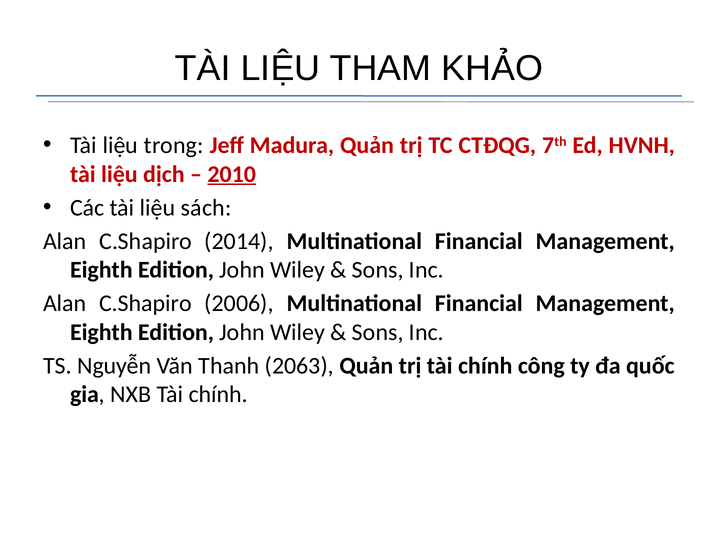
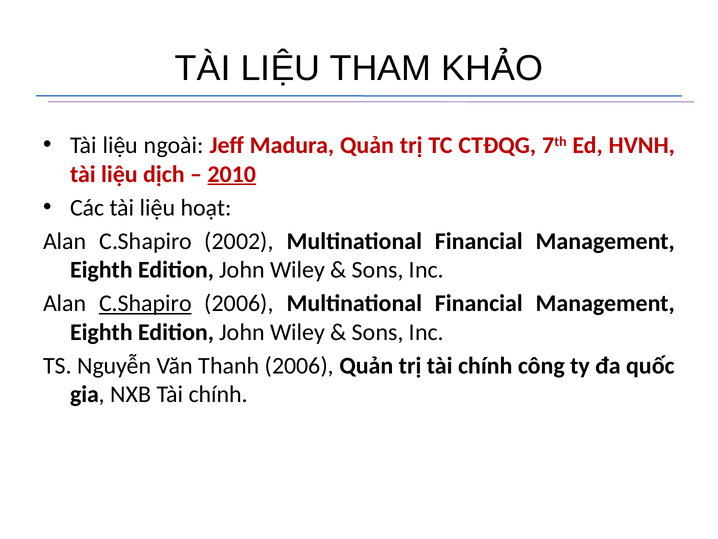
trong: trong -> ngoài (174, 145)
sách: sách -> hoạt (206, 207)
2014: 2014 -> 2002 (239, 241)
C.Shapiro underline: none -> present (145, 303)
Thanh 2063: 2063 -> 2006 (299, 365)
